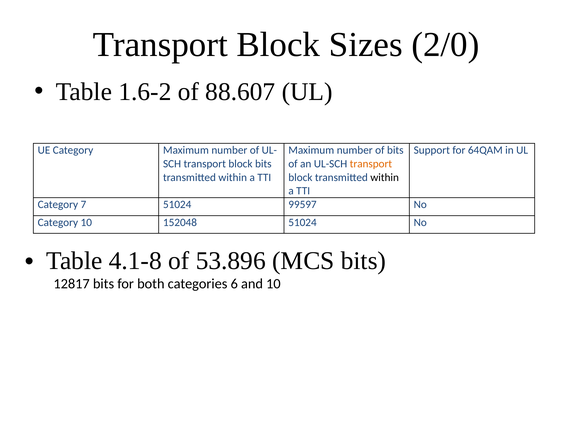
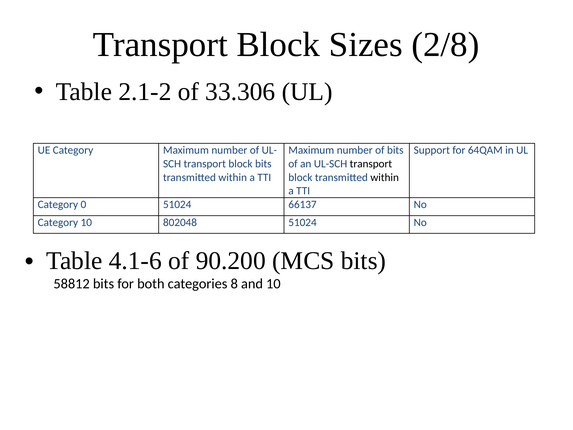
2/0: 2/0 -> 2/8 (445, 44)
1.6-2: 1.6-2 -> 2.1-2 (145, 92)
88.607: 88.607 -> 33.306 (240, 92)
transport colour: orange -> black (371, 164)
7: 7 -> 0 (83, 204)
99597: 99597 -> 66137 (303, 204)
152048: 152048 -> 802048 (180, 222)
4.1-8: 4.1-8 -> 4.1-6 (135, 261)
53.896: 53.896 -> 90.200 (231, 261)
12817: 12817 -> 58812 (72, 284)
6: 6 -> 8 (234, 284)
